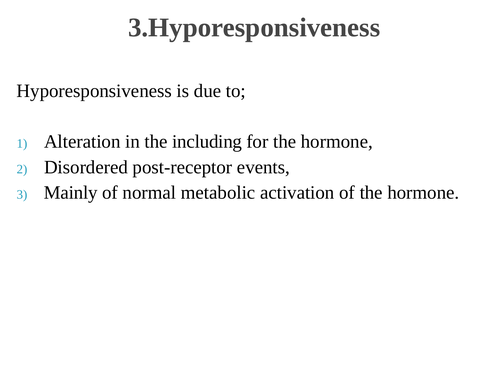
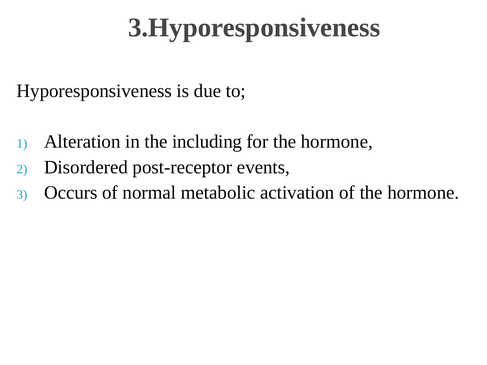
Mainly: Mainly -> Occurs (71, 193)
